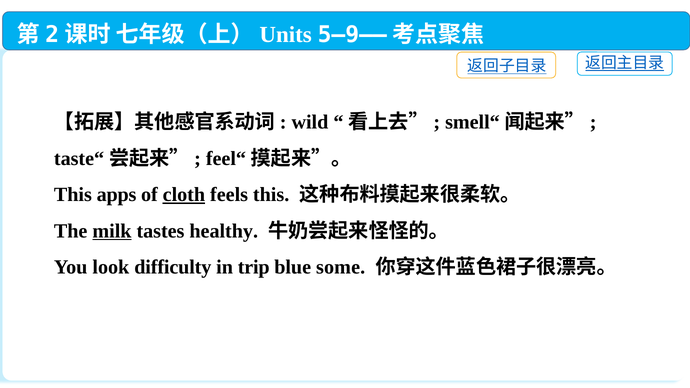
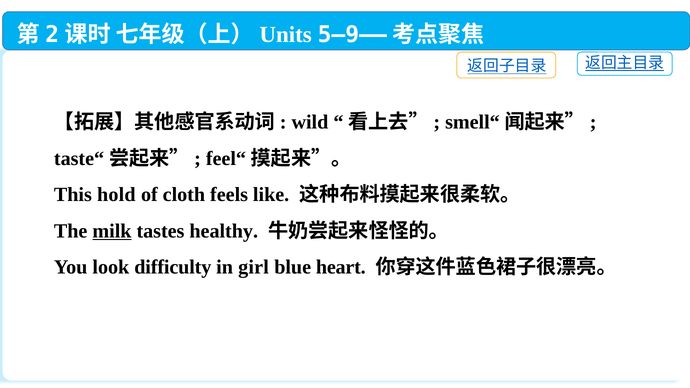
apps: apps -> hold (116, 195)
cloth underline: present -> none (184, 195)
feels this: this -> like (271, 195)
trip: trip -> girl (254, 267)
some: some -> heart (341, 267)
